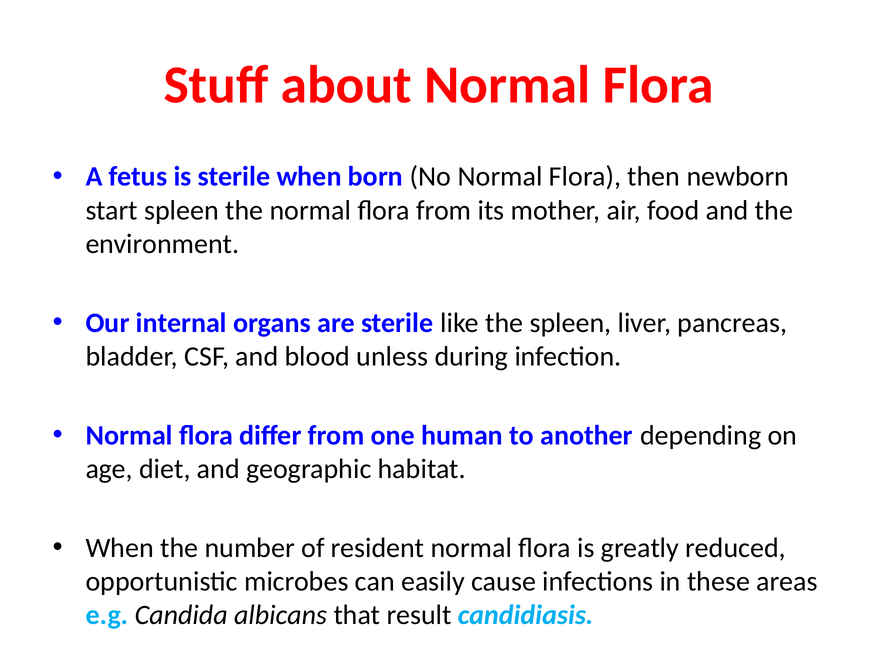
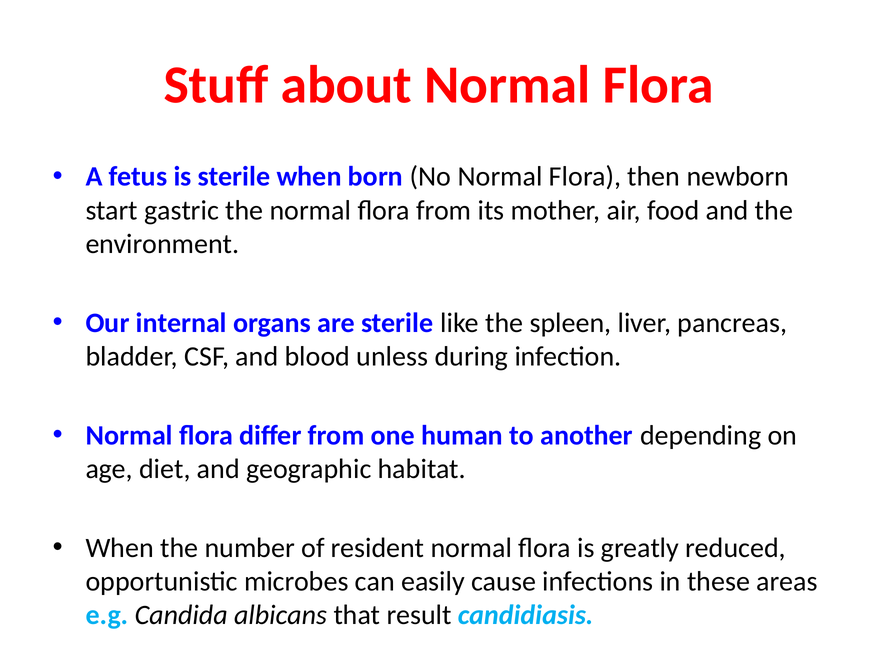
start spleen: spleen -> gastric (182, 210)
